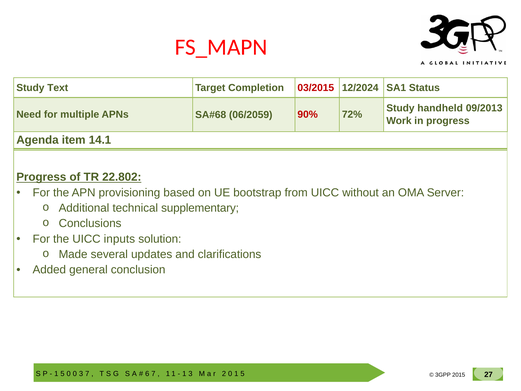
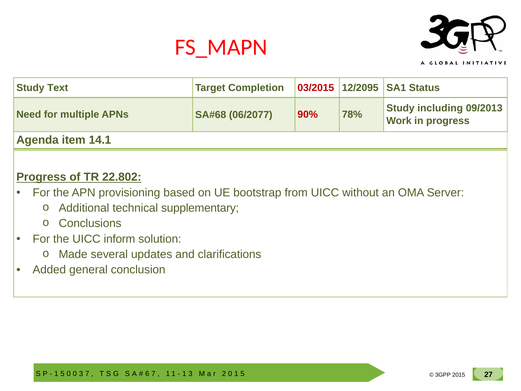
12/2024: 12/2024 -> 12/2095 (360, 88)
handheld: handheld -> including (440, 108)
06/2059: 06/2059 -> 06/2077 (251, 115)
72%: 72% -> 78% (352, 114)
inputs: inputs -> inform (120, 239)
